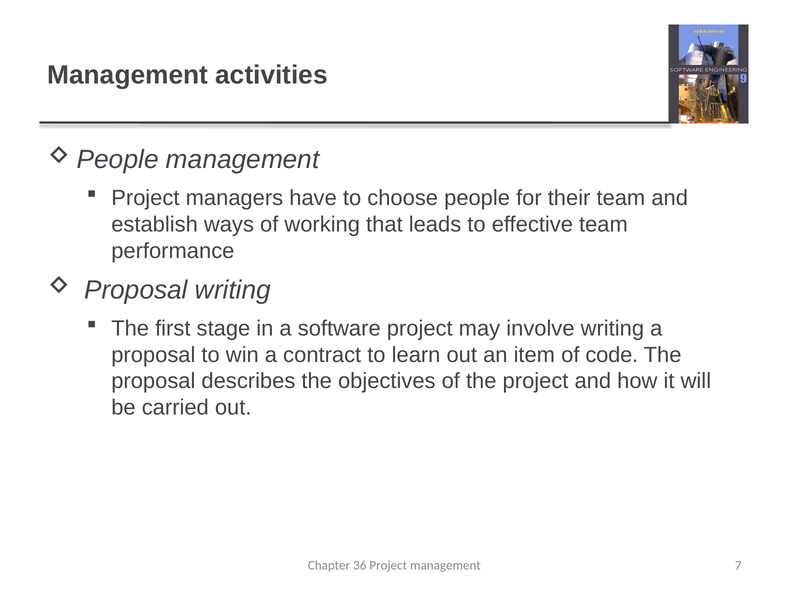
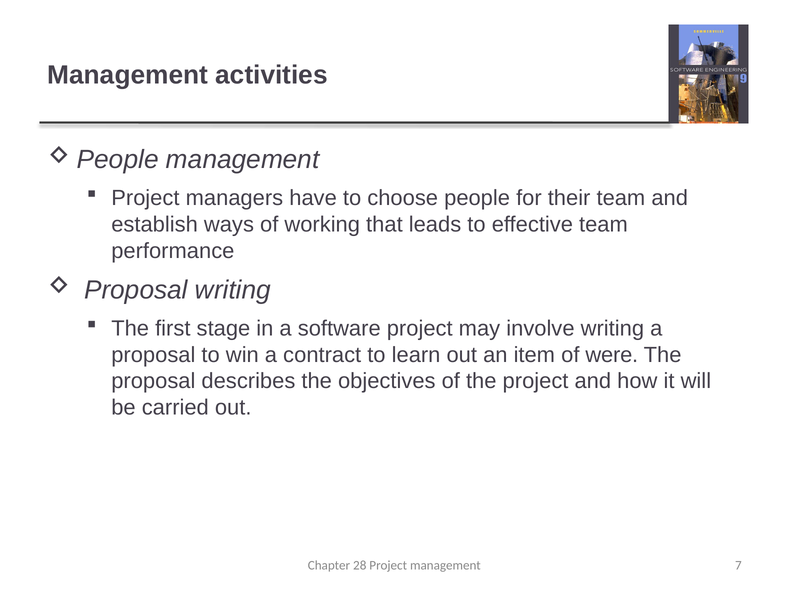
code: code -> were (612, 355)
36: 36 -> 28 (360, 565)
